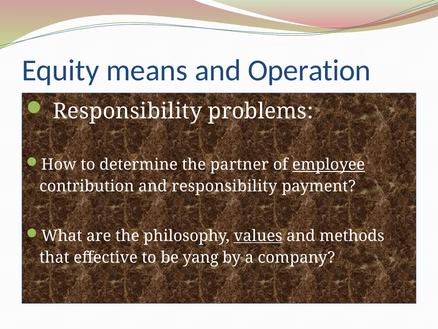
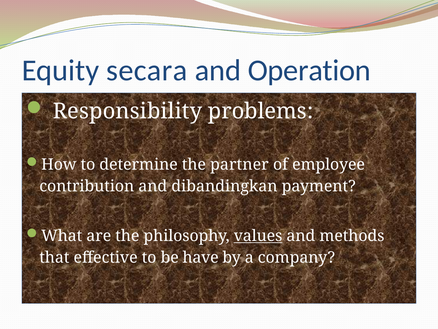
means: means -> secara (147, 70)
employee underline: present -> none (329, 164)
and responsibility: responsibility -> dibandingkan (224, 186)
yang: yang -> have (201, 257)
